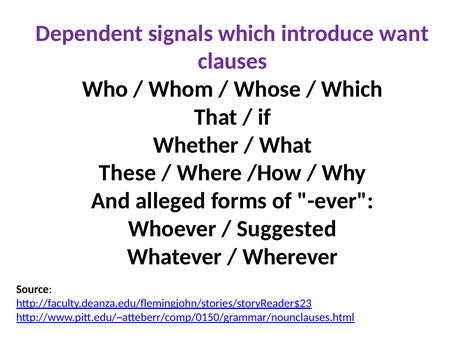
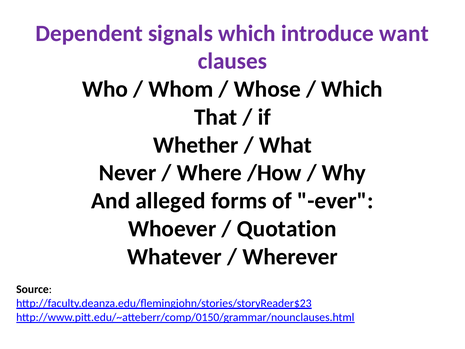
These: These -> Never (128, 173)
Suggested: Suggested -> Quotation (287, 229)
